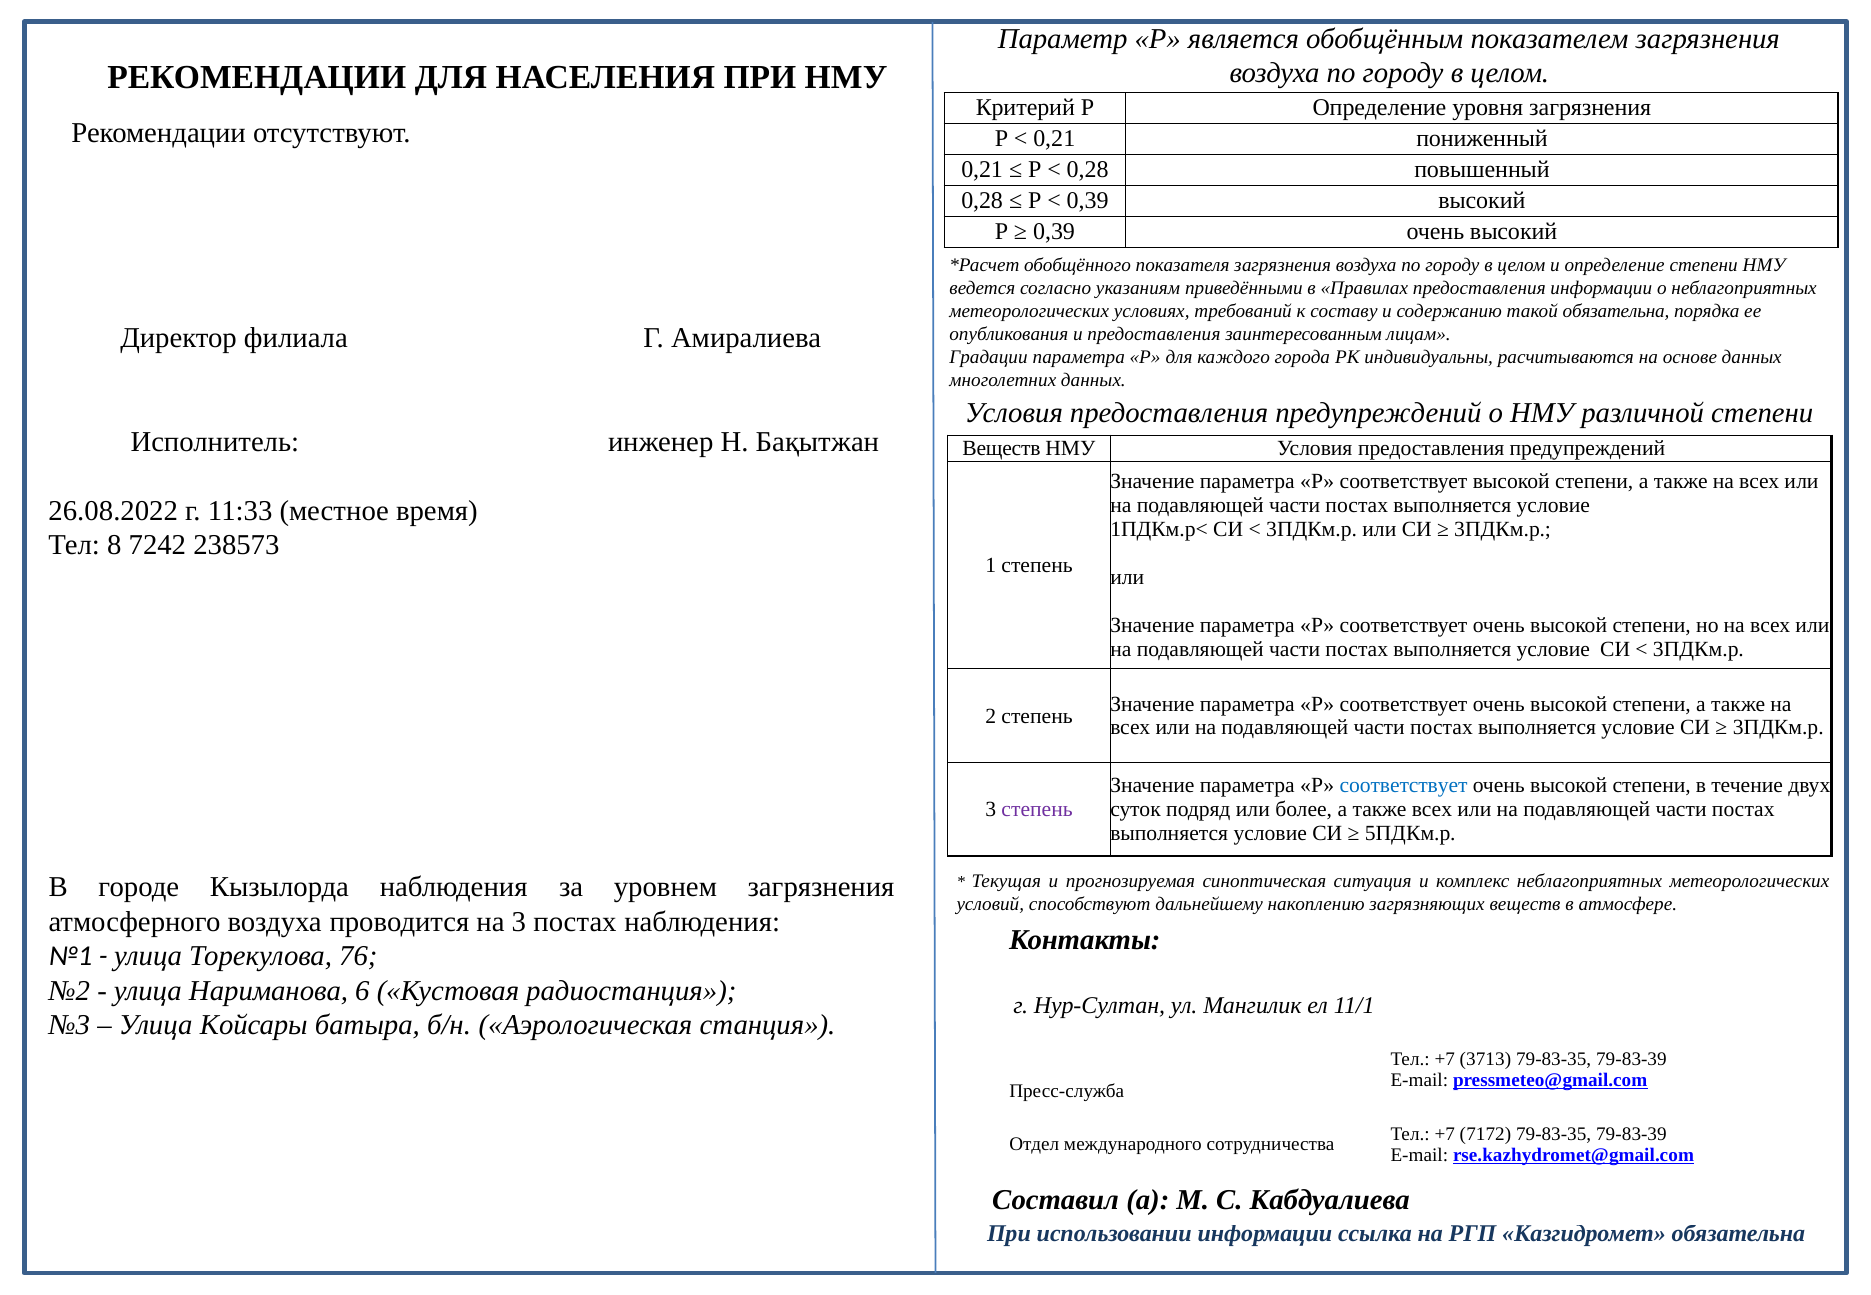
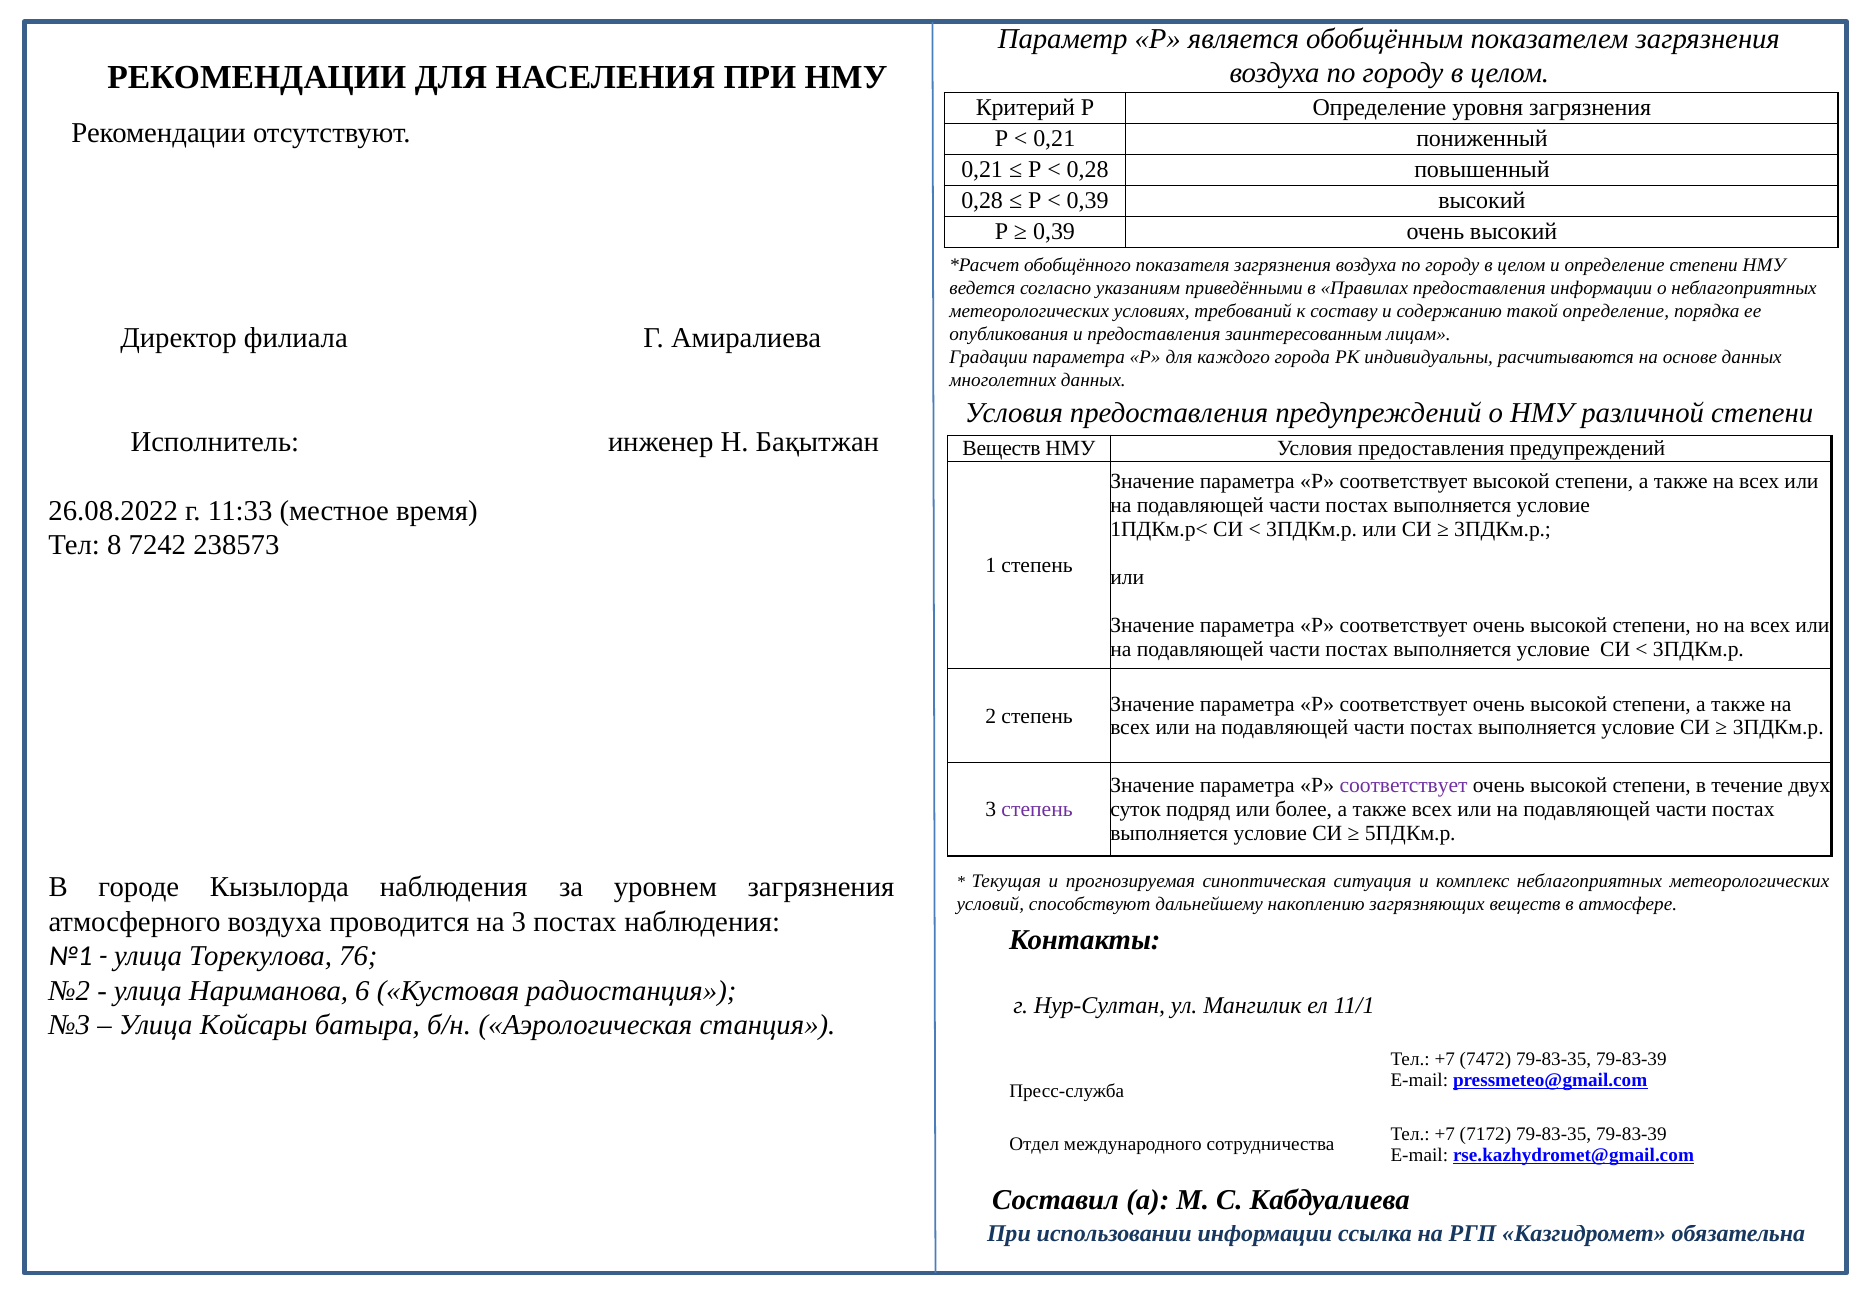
такой обязательна: обязательна -> определение (1616, 311)
соответствует colour: blue -> purple (1404, 786)
3713: 3713 -> 7472 (1485, 1059)
